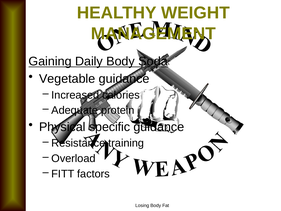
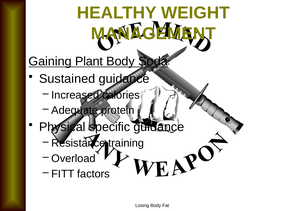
Daily: Daily -> Plant (89, 61)
Vegetable: Vegetable -> Sustained (67, 79)
